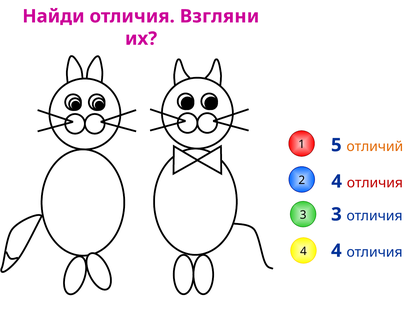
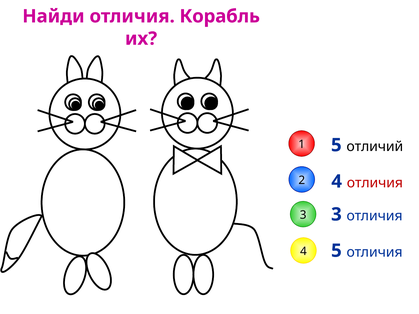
Взгляни: Взгляни -> Корабль (220, 16)
отличий colour: orange -> black (375, 147)
4 4: 4 -> 5 (336, 251)
